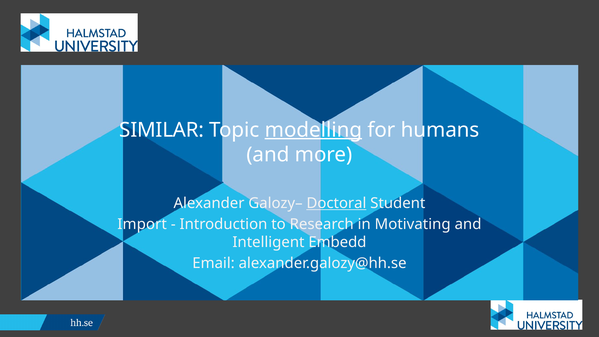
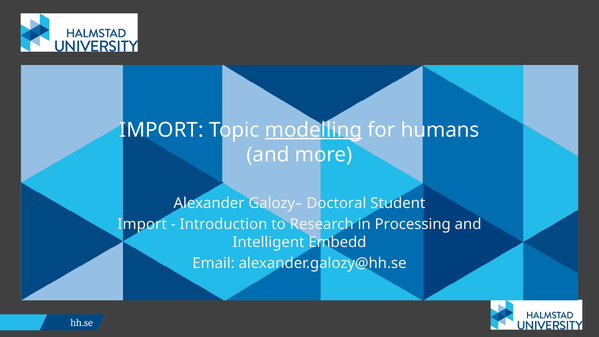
SIMILAR: SIMILAR -> IMPORT (161, 130)
Doctoral underline: present -> none (336, 203)
Motivating: Motivating -> Processing (413, 224)
